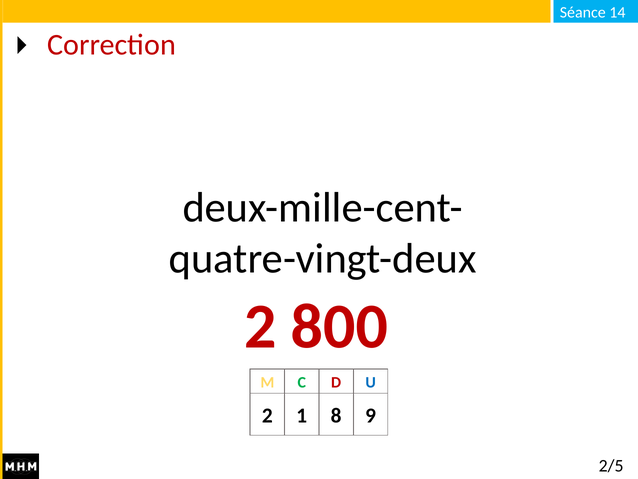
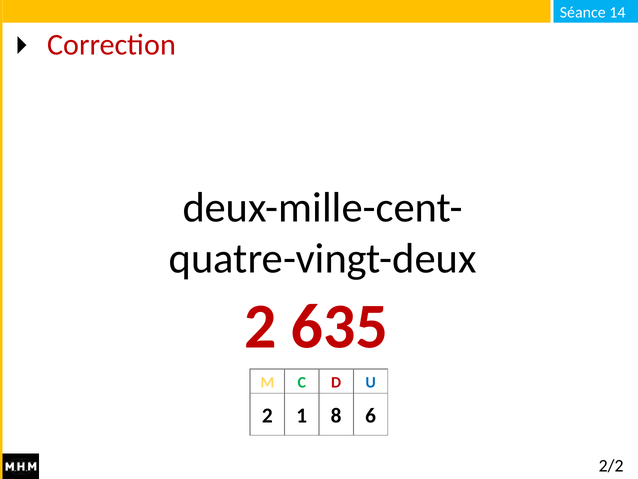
800: 800 -> 635 (339, 327)
9: 9 -> 6 (371, 415)
2/5: 2/5 -> 2/2 (611, 465)
